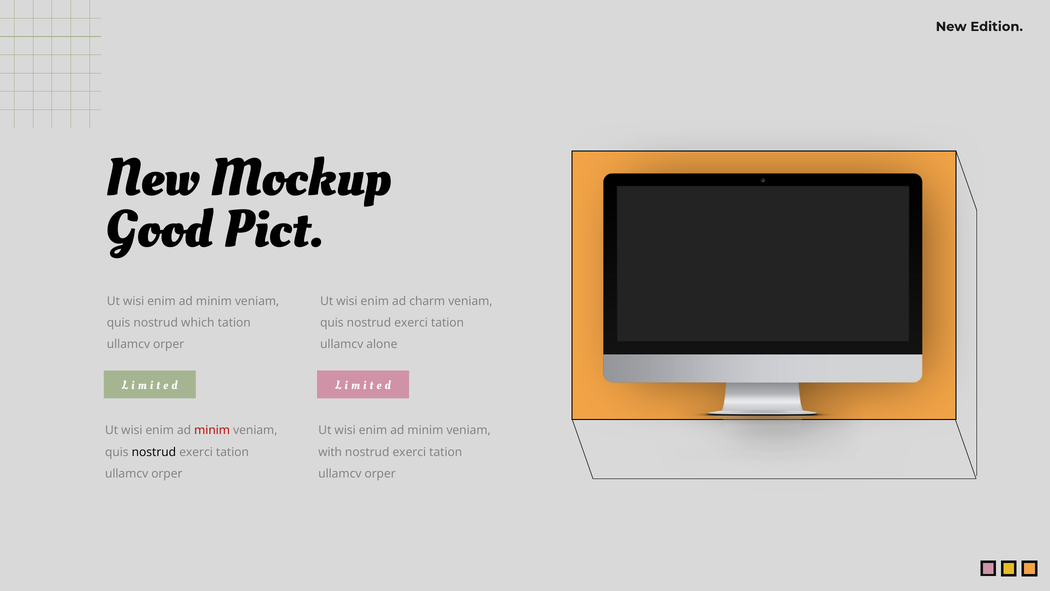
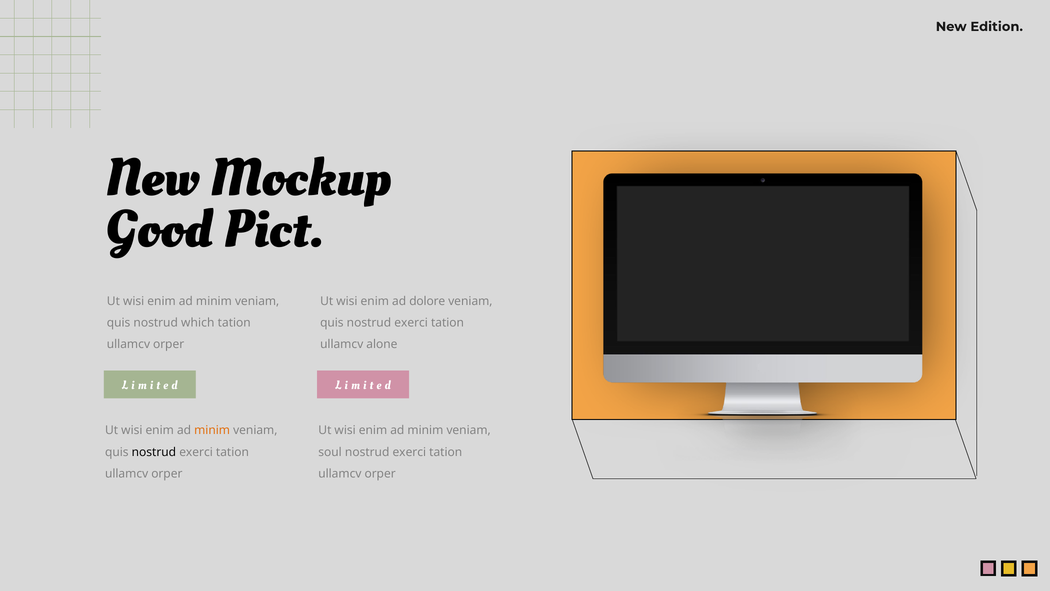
charm: charm -> dolore (427, 301)
minim colour: red -> orange (212, 430)
with: with -> soul (330, 452)
